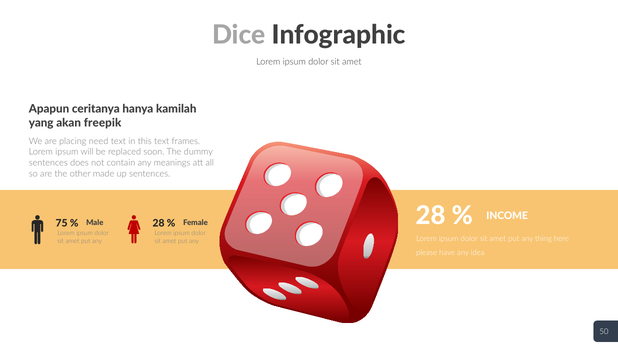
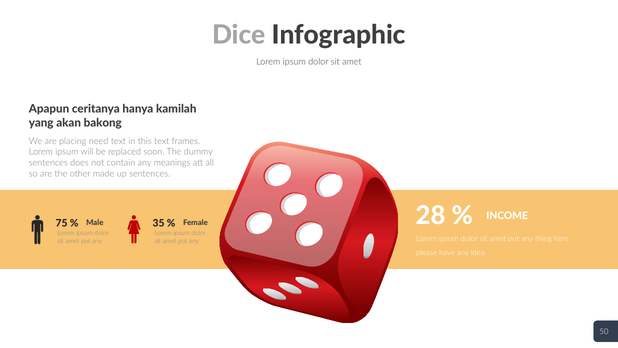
freepik: freepik -> bakong (103, 123)
Male 28: 28 -> 35 (159, 223)
